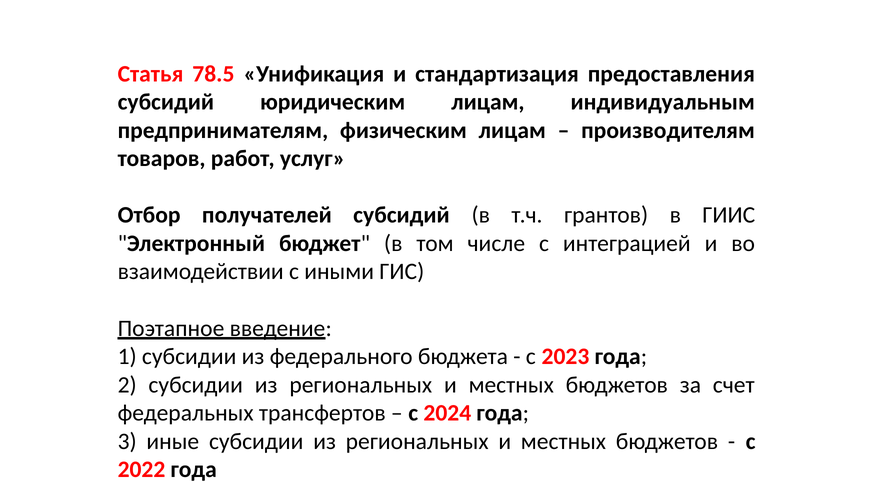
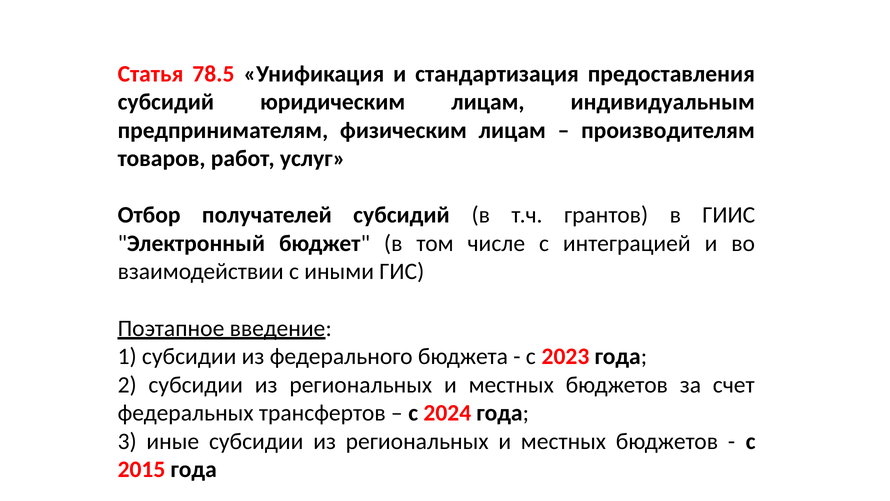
2022: 2022 -> 2015 (141, 469)
